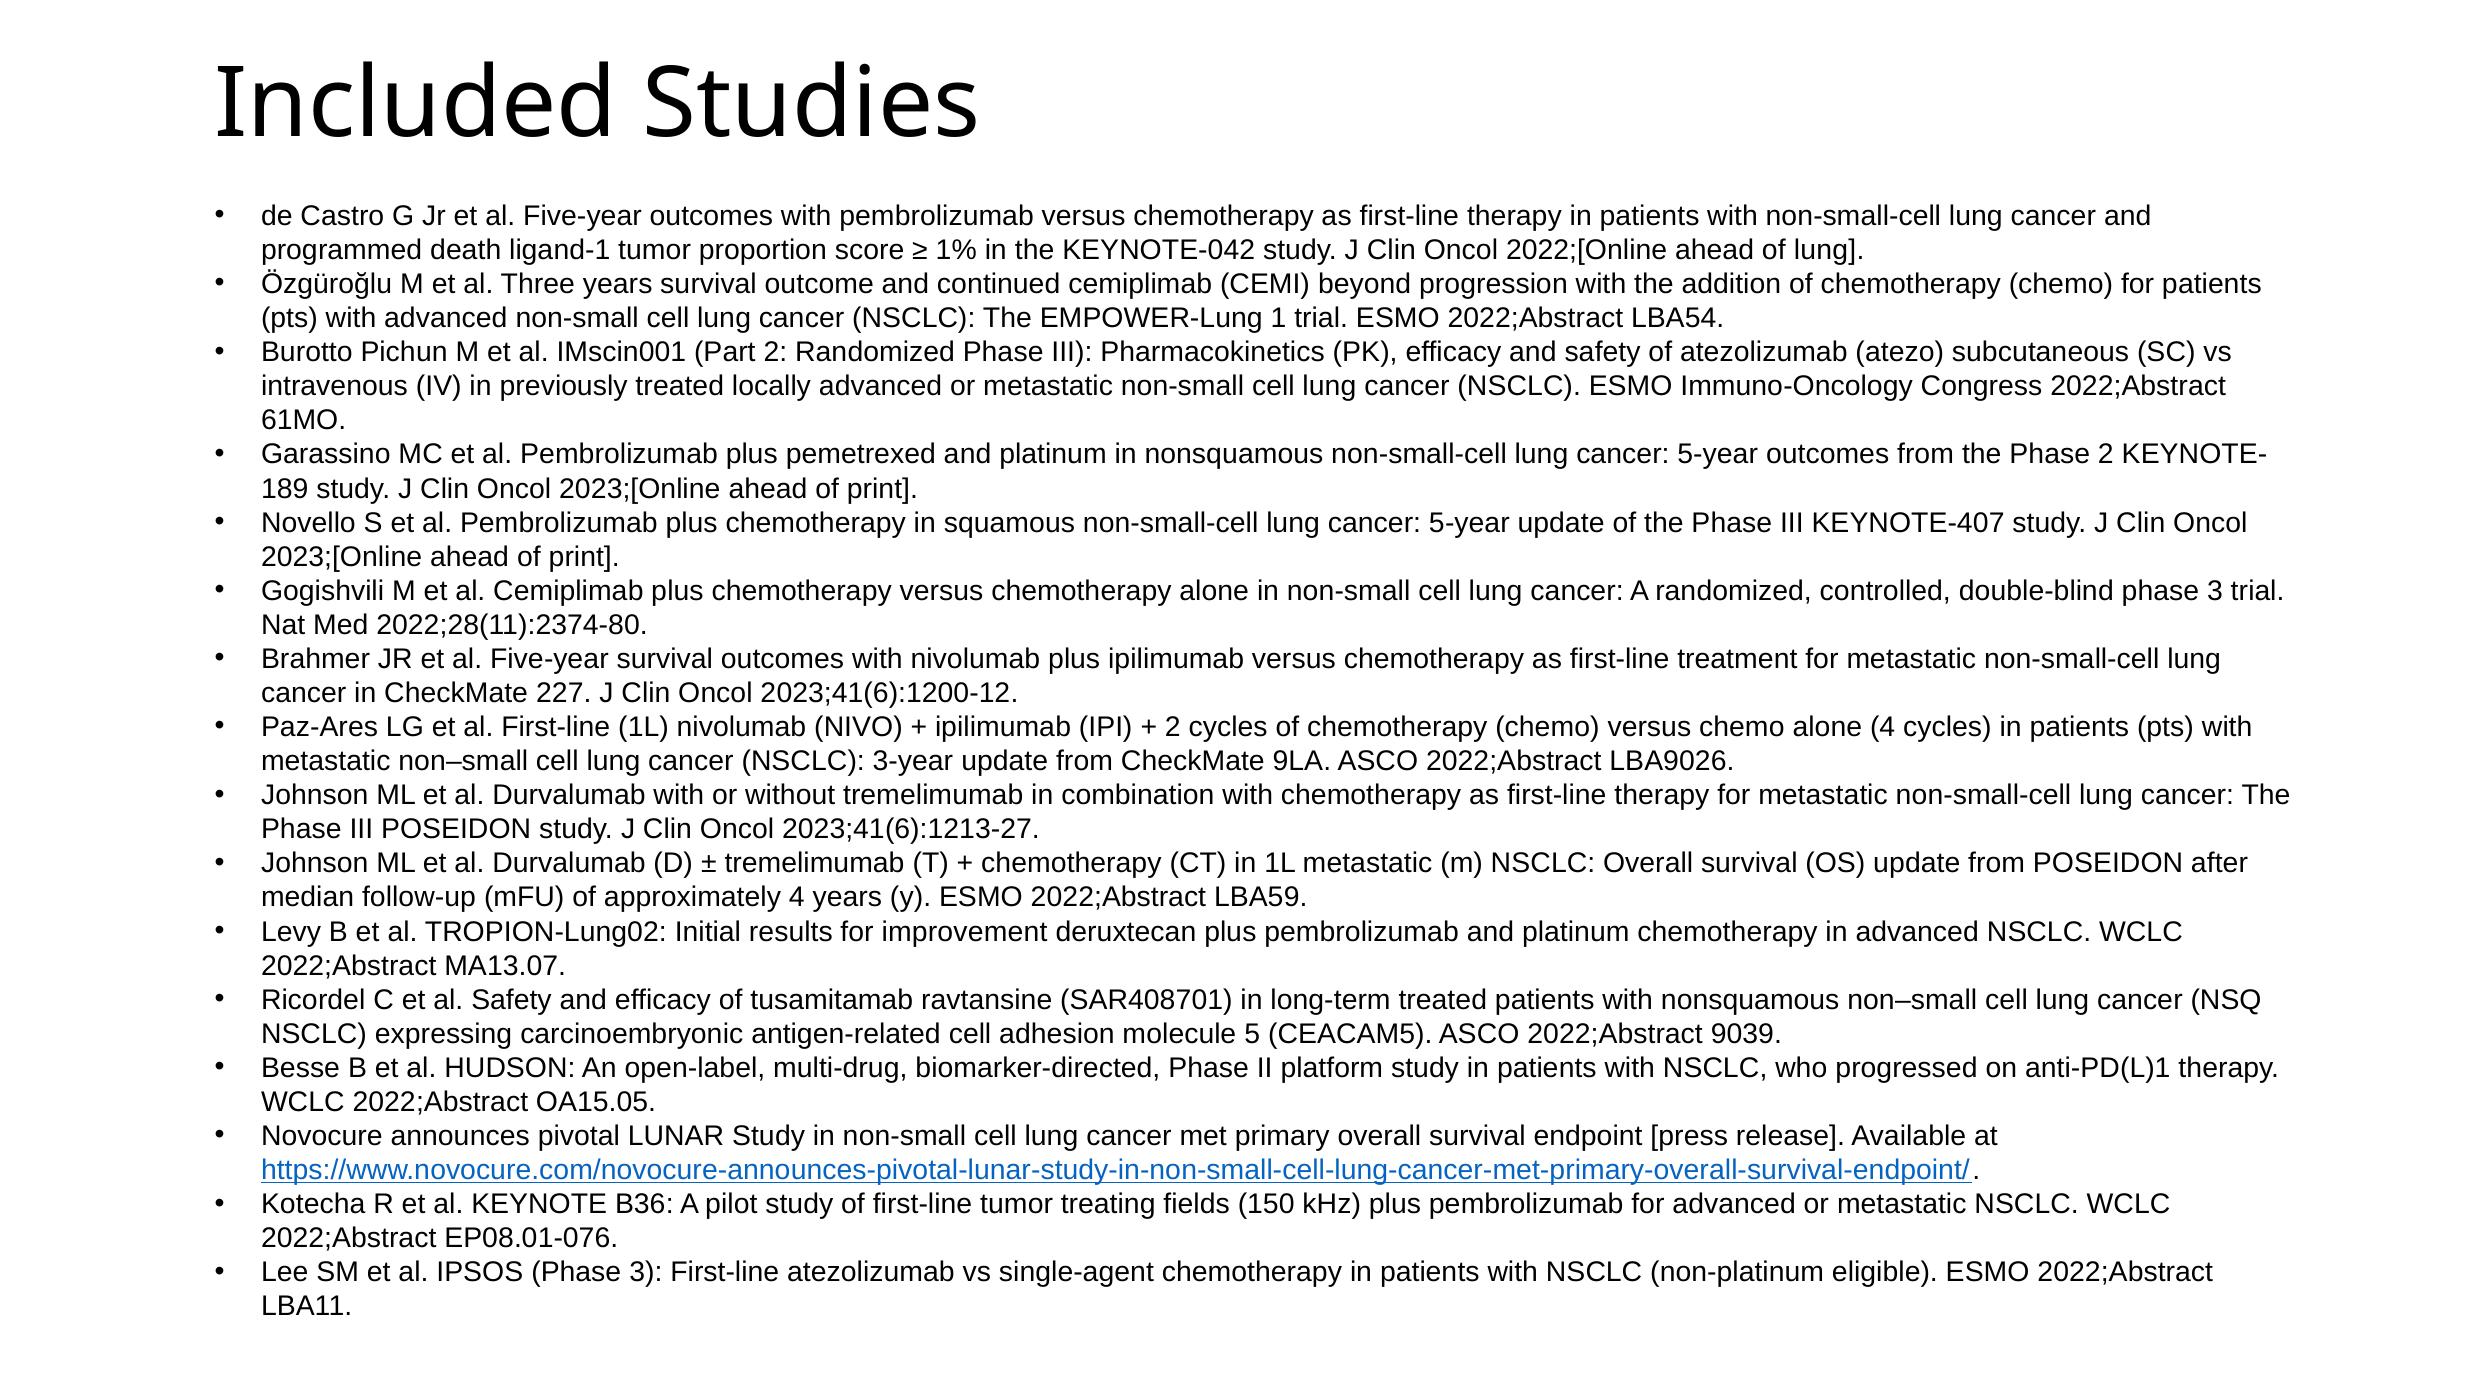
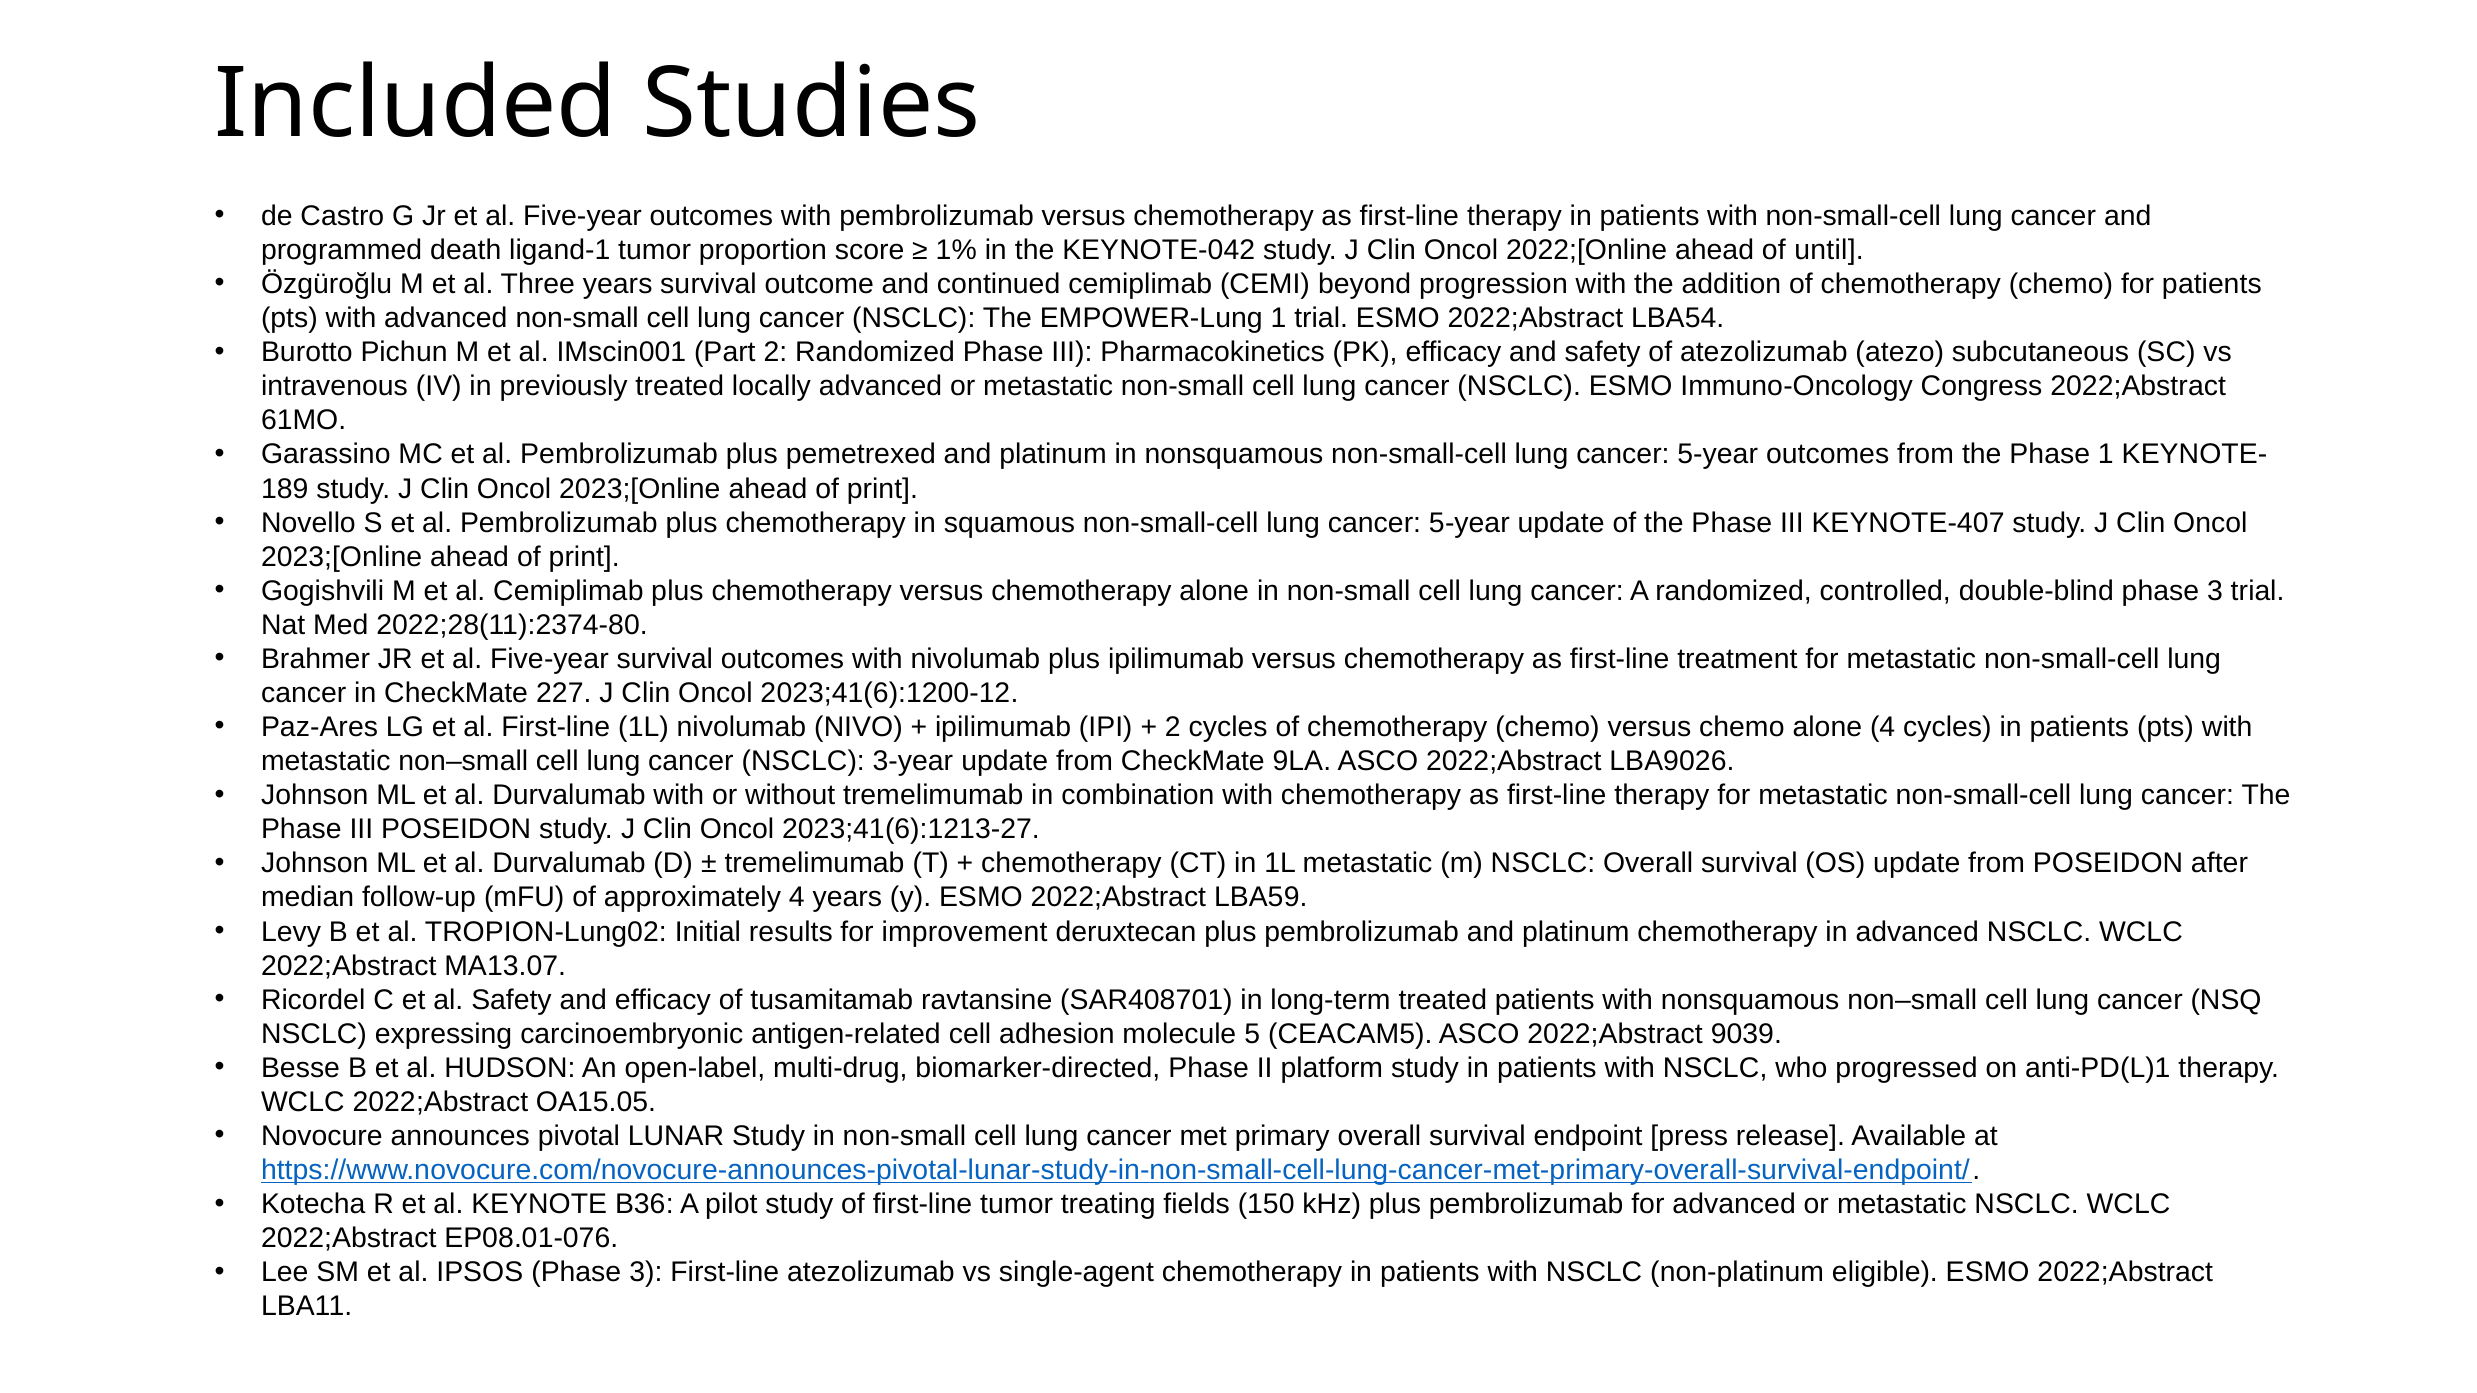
of lung: lung -> until (1829, 250)
Phase 2: 2 -> 1 (2106, 455)
